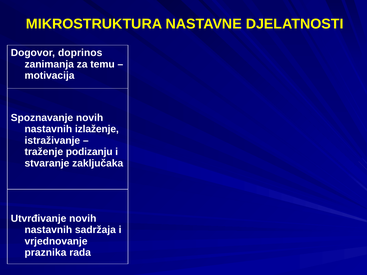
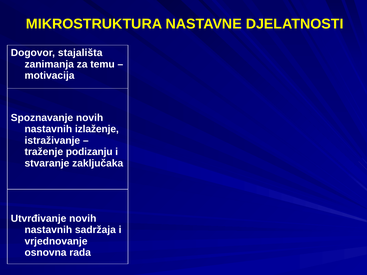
doprinos: doprinos -> stajališta (80, 53)
praznika: praznika -> osnovna (46, 253)
